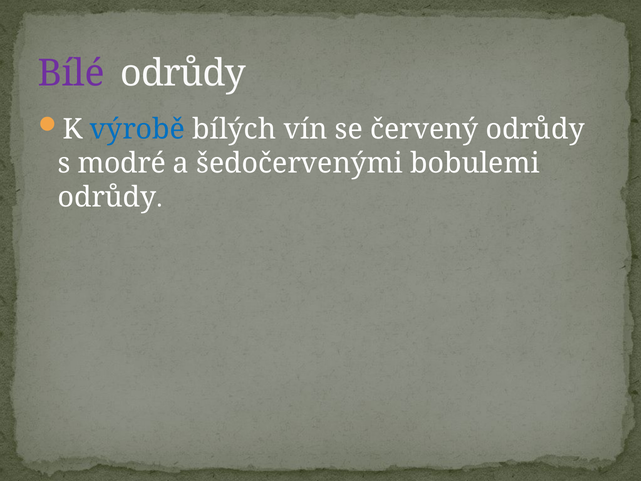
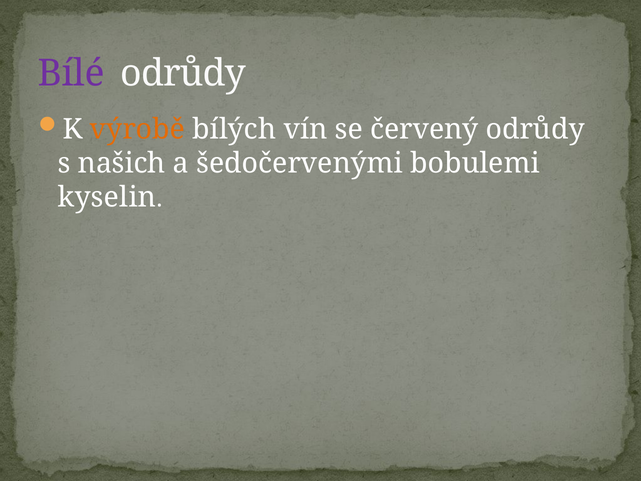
výrobě colour: blue -> orange (138, 129)
modré: modré -> našich (122, 163)
odrůdy: odrůdy -> kyselin (107, 197)
